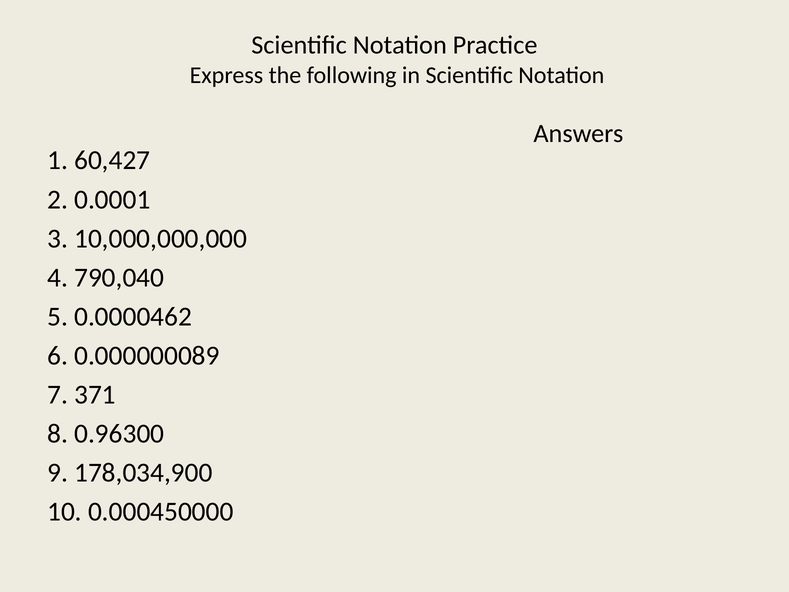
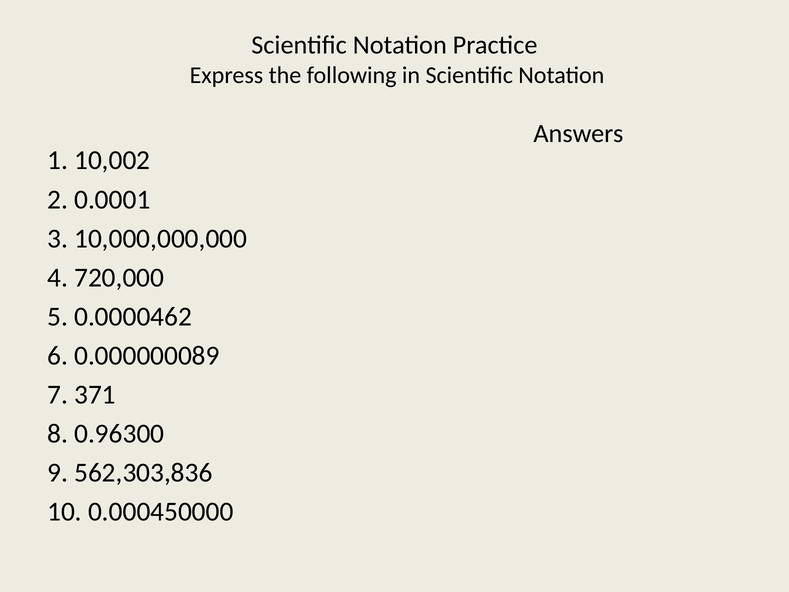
60,427: 60,427 -> 10,002 (112, 160)
790,040: 790,040 -> 720,000 (119, 277)
178,034,900: 178,034,900 -> 562,303,836 (143, 472)
